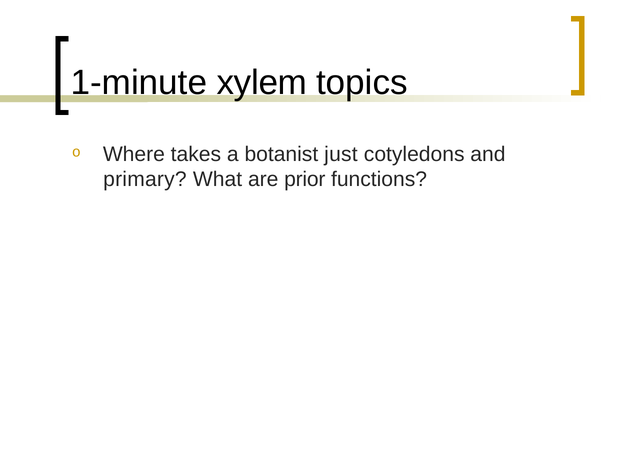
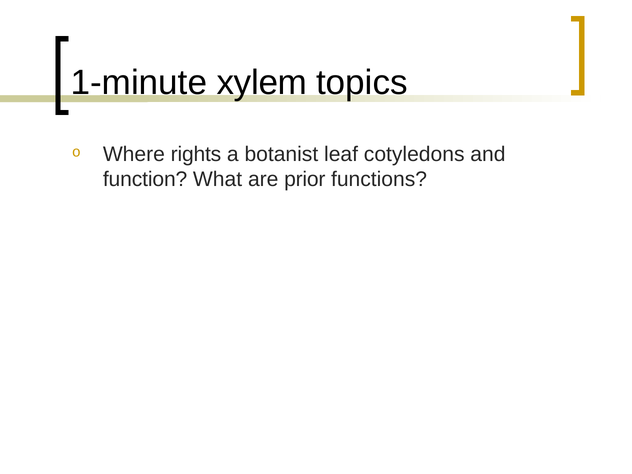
takes: takes -> rights (196, 154)
just: just -> leaf (341, 154)
primary: primary -> function (145, 179)
